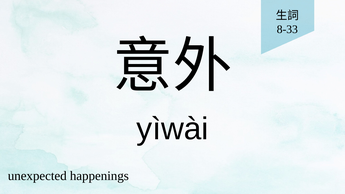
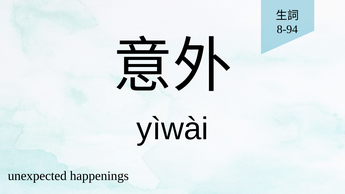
8-33: 8-33 -> 8-94 (287, 29)
